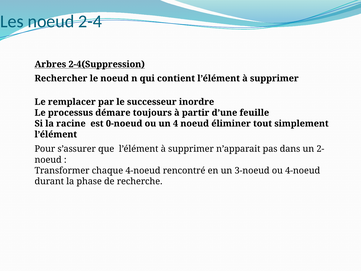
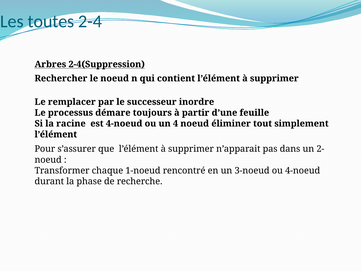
Les noeud: noeud -> toutes (51, 21)
est 0-noeud: 0-noeud -> 4-noeud (124, 123)
chaque 4-noeud: 4-noeud -> 1-noeud (143, 170)
